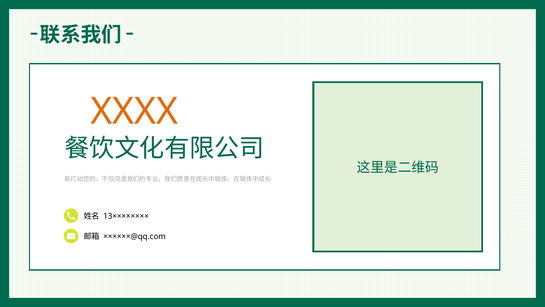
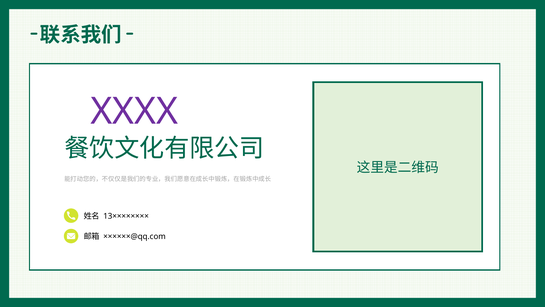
XXXX colour: orange -> purple (134, 111)
